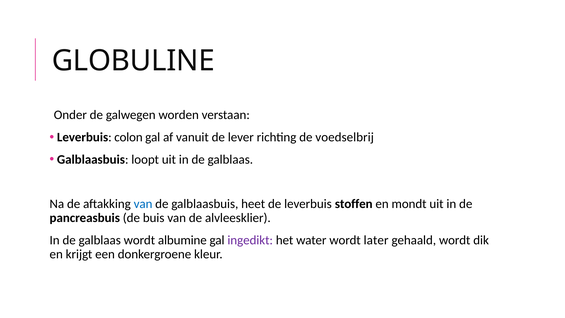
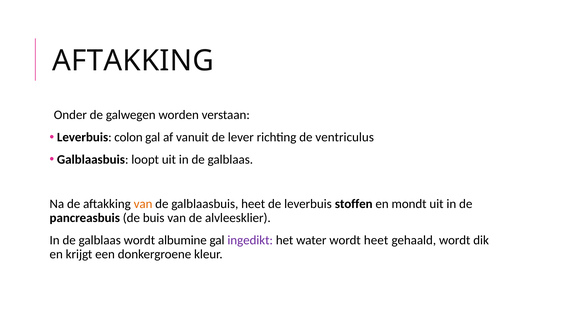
GLOBULINE: GLOBULINE -> AFTAKKING (133, 61)
voedselbrij: voedselbrij -> ventriculus (345, 137)
van colour: blue -> orange (143, 204)
wordt later: later -> heet (376, 240)
